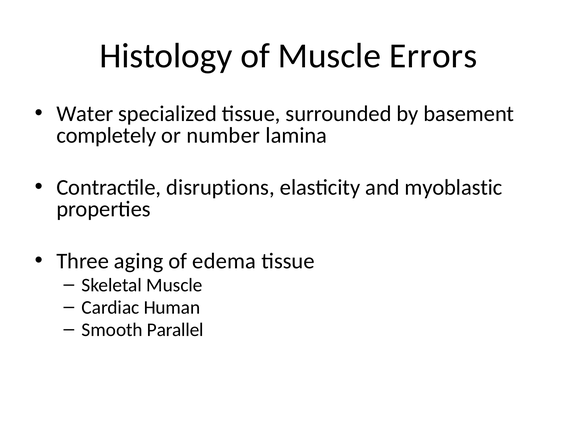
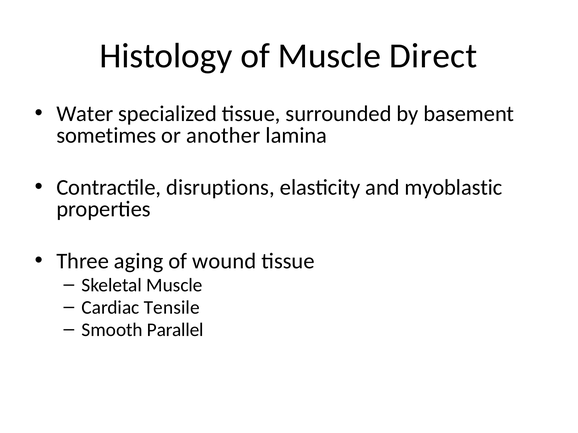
Errors: Errors -> Direct (433, 56)
completely: completely -> sometimes (106, 135)
number: number -> another (223, 135)
edema: edema -> wound (224, 261)
Human: Human -> Tensile (172, 308)
